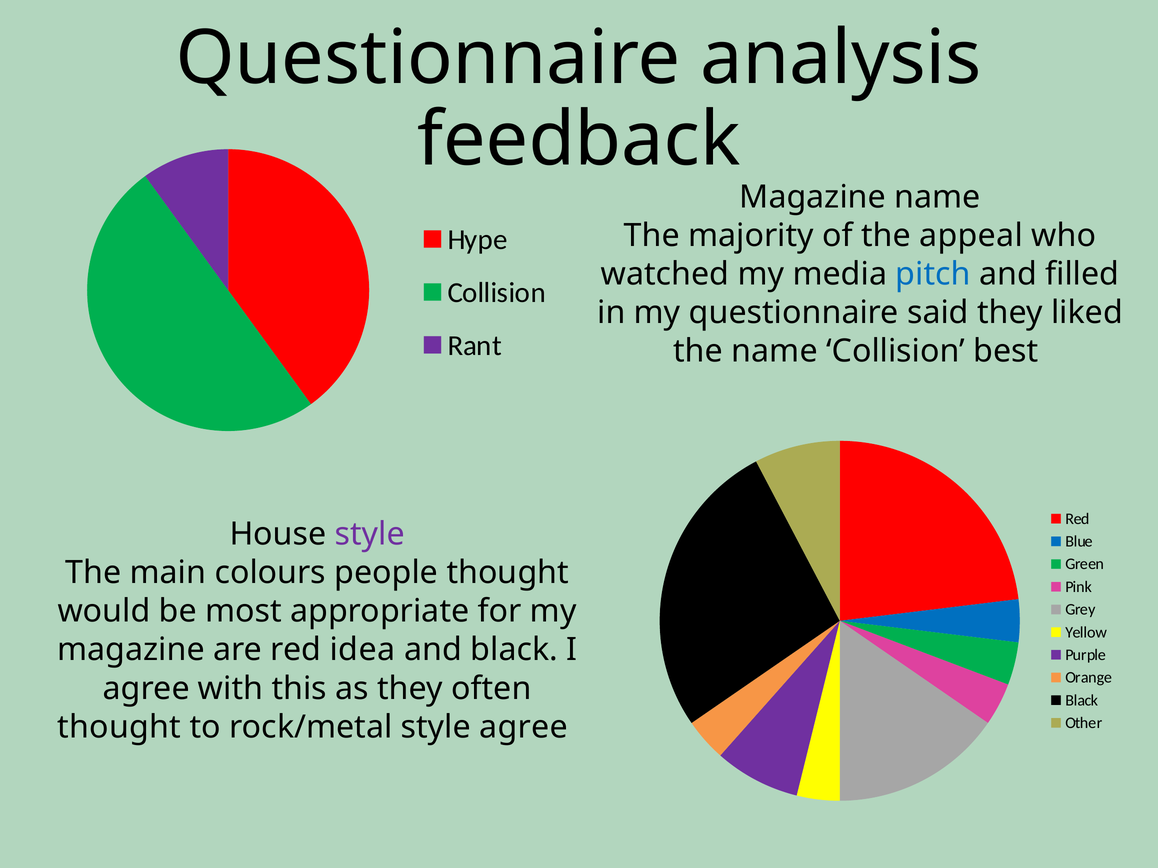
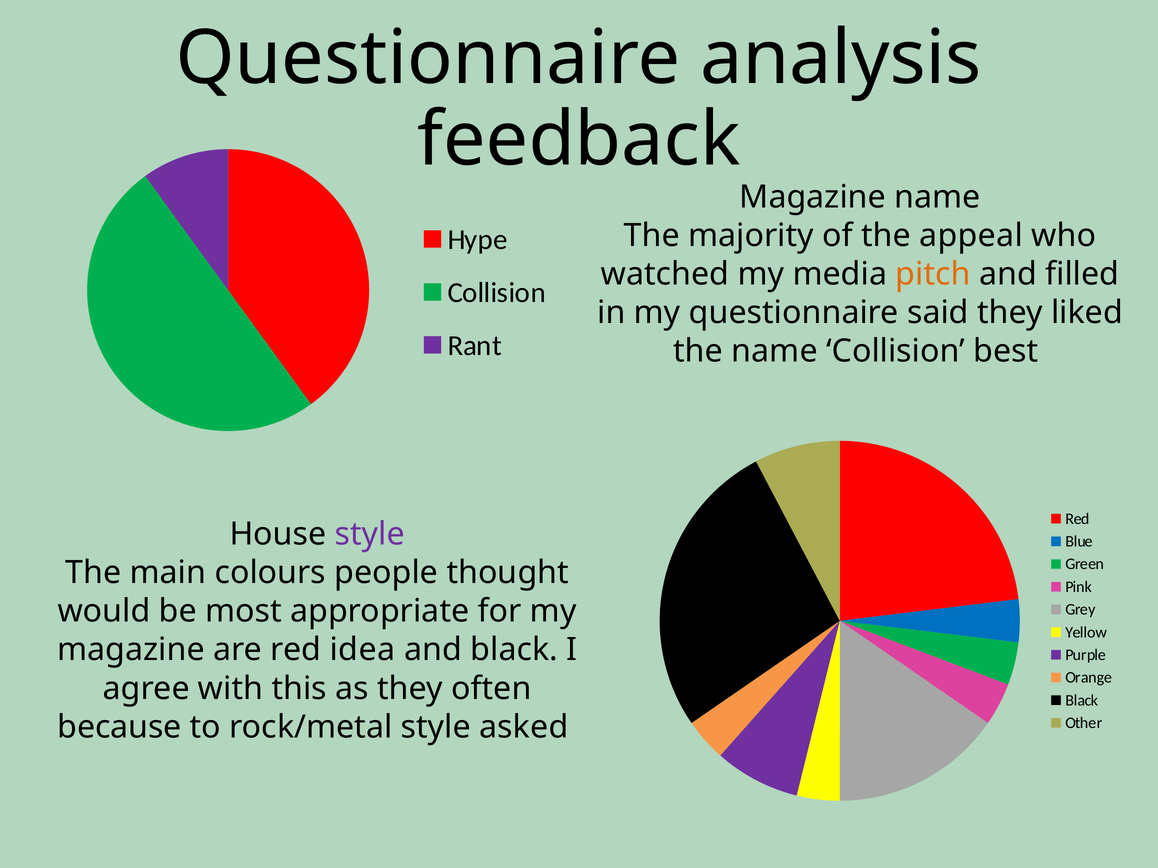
pitch colour: blue -> orange (933, 274)
thought: thought -> because (119, 727)
style agree: agree -> asked (524, 727)
